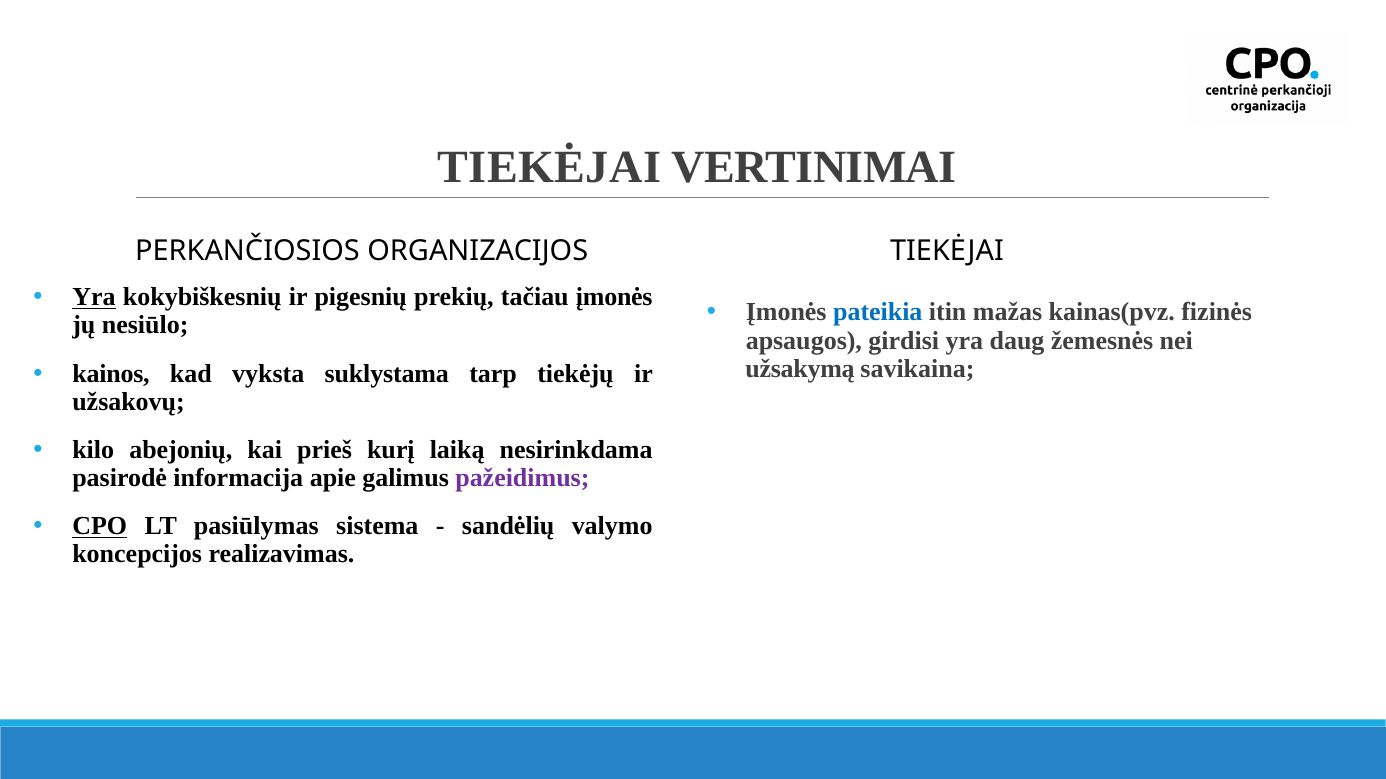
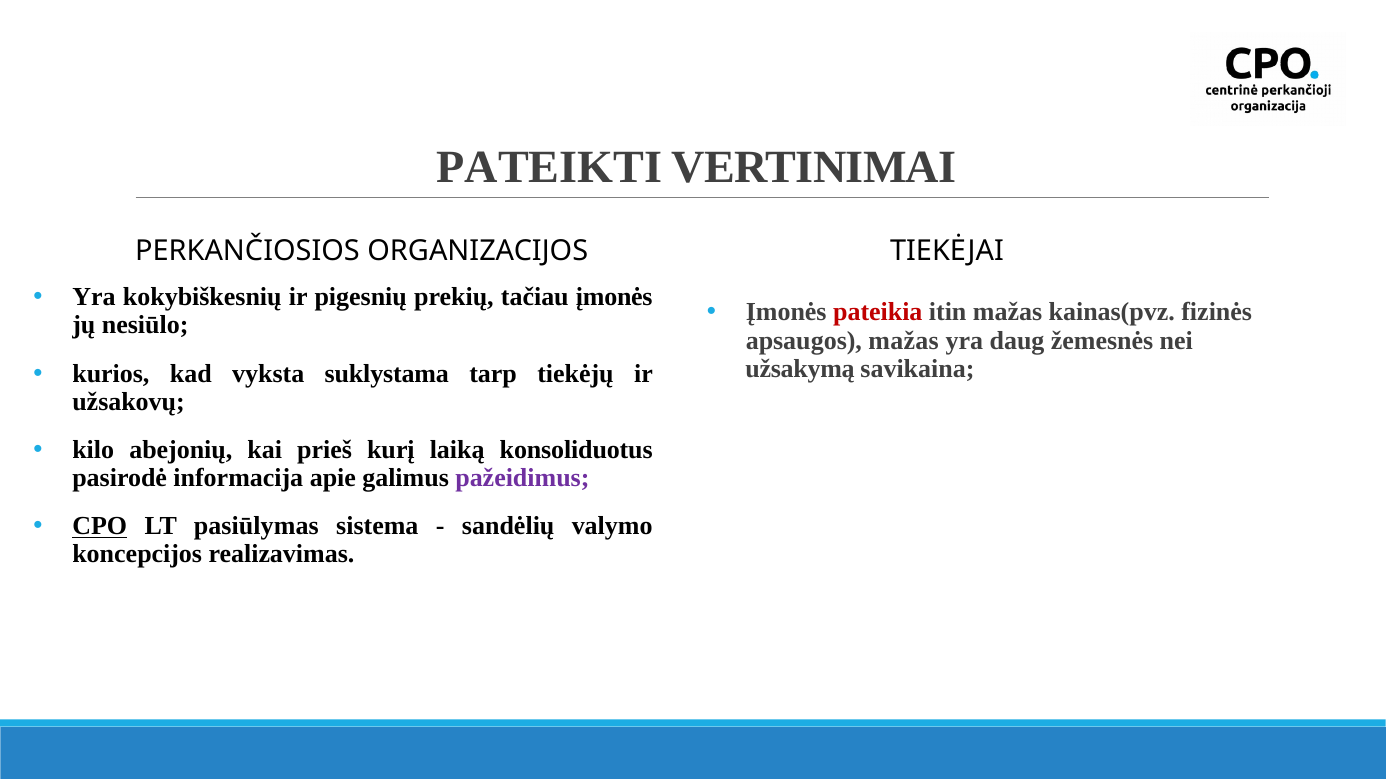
TIEKĖJAI: TIEKĖJAI -> PATEIKTI (549, 168)
Yra underline: present -> none (94, 298)
pateikia colour: blue -> red (878, 313)
apsaugos girdisi: girdisi -> mažas (904, 341)
kainos: kainos -> kurios (111, 374)
nesirinkdama: nesirinkdama -> konsoliduotus (576, 450)
